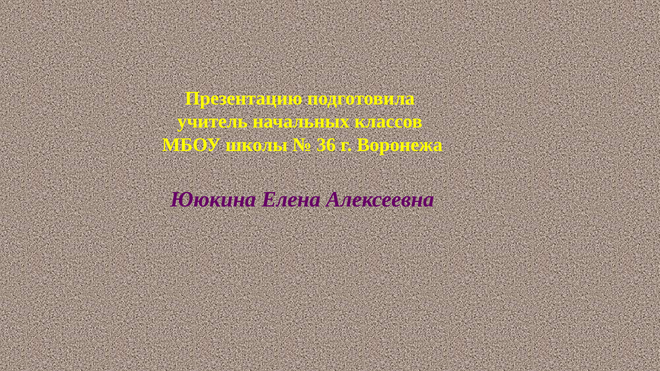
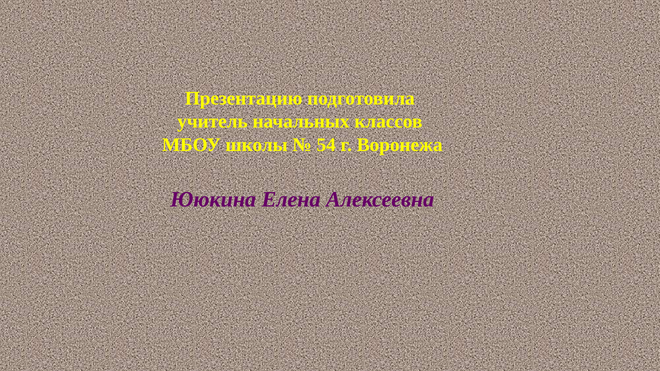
36: 36 -> 54 (326, 145)
